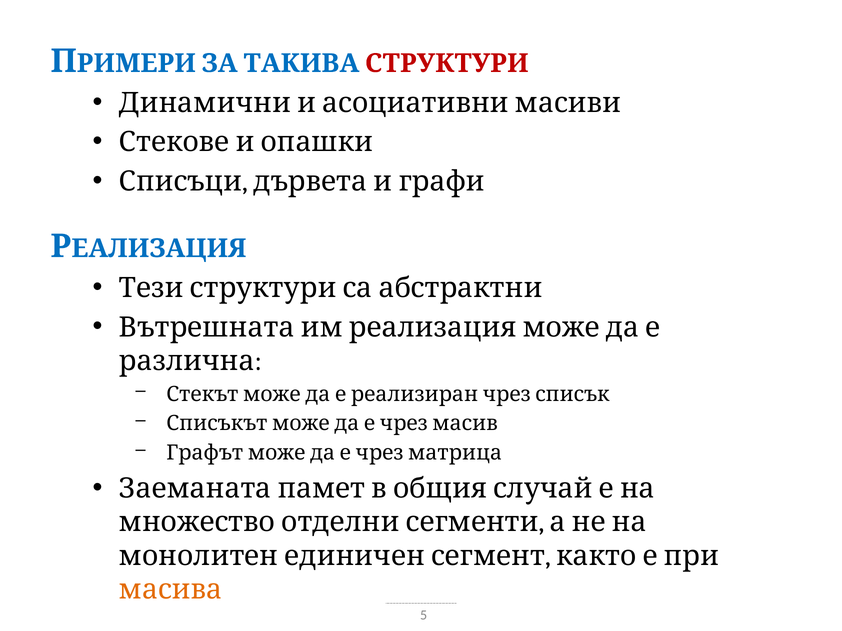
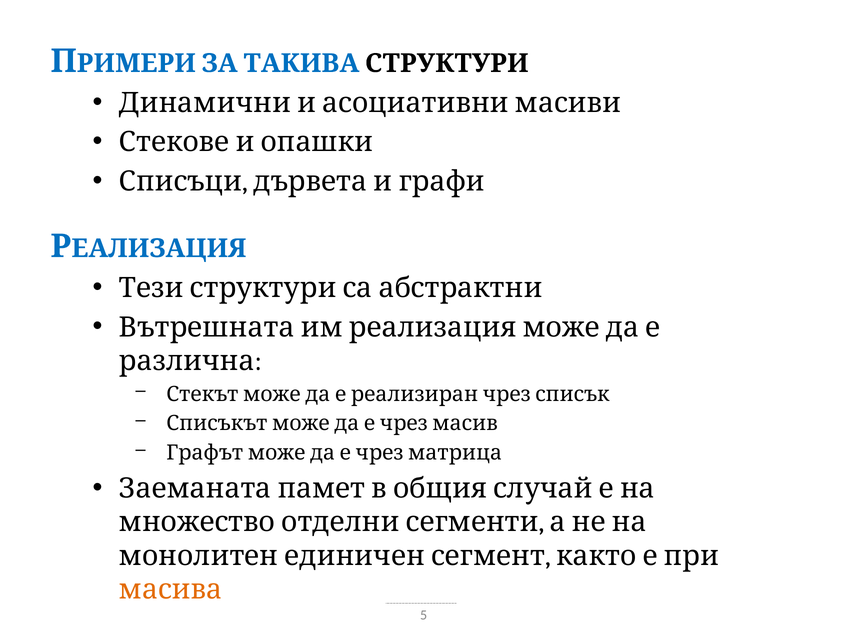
СТРУКТУРИ colour: red -> black (447, 63)
